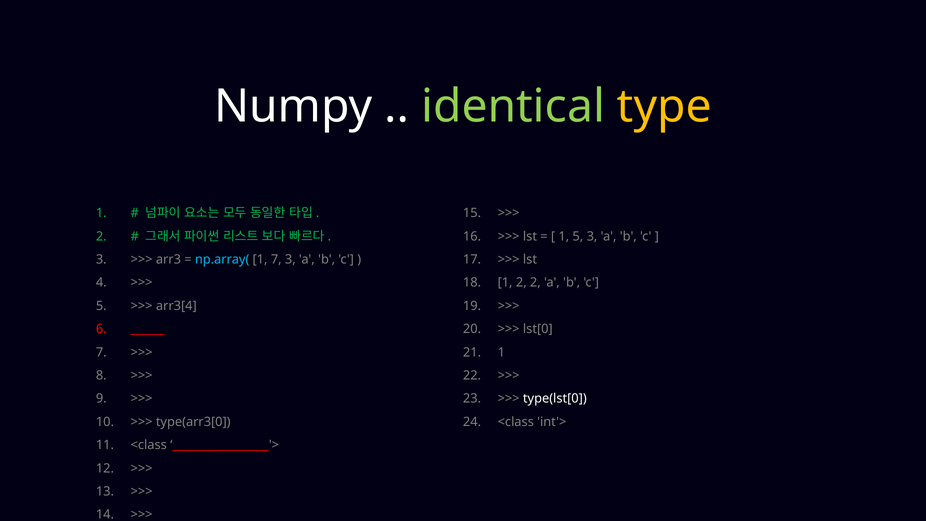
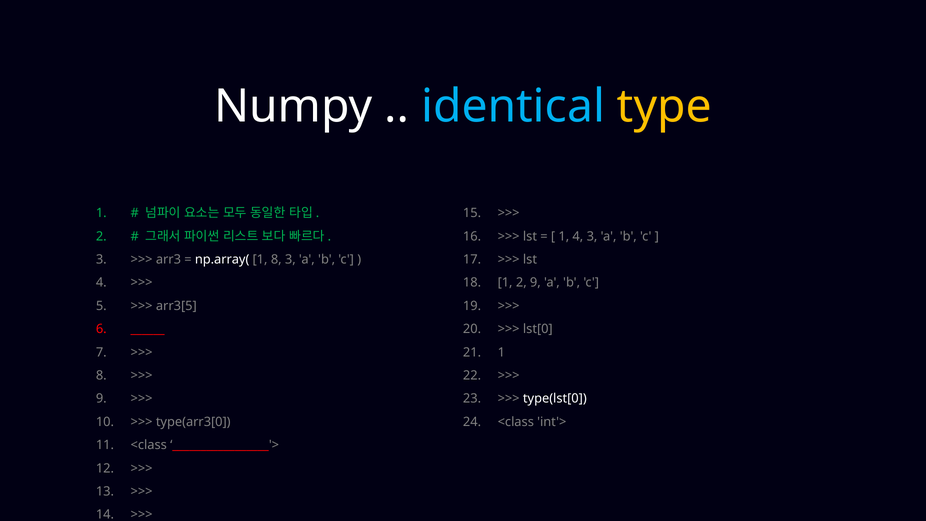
identical colour: light green -> light blue (513, 107)
1 5: 5 -> 4 (578, 236)
np.array( colour: light blue -> white (222, 259)
1 7: 7 -> 8 (276, 259)
2 2: 2 -> 9 (535, 283)
arr3[4: arr3[4 -> arr3[5 (176, 306)
